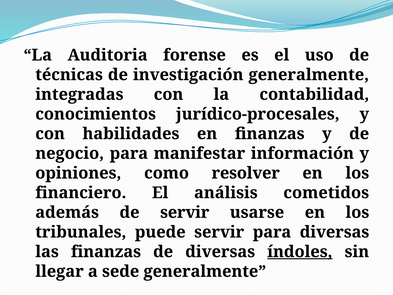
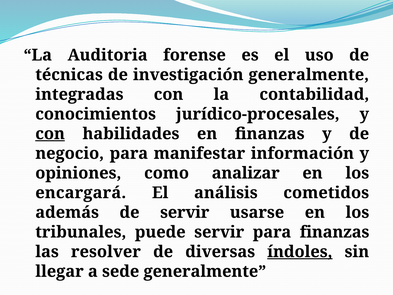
con underline: none -> present (50, 134)
resolver: resolver -> analizar (246, 173)
financiero: financiero -> encargará (81, 193)
para diversas: diversas -> finanzas (335, 232)
las finanzas: finanzas -> resolver (106, 252)
